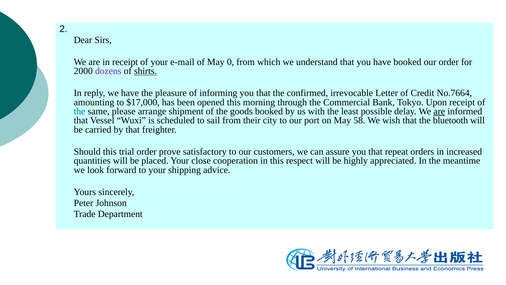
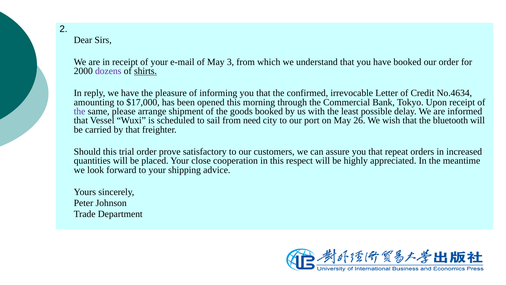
0: 0 -> 3 (230, 62)
No.7664: No.7664 -> No.4634 (454, 93)
the colour: blue -> purple (80, 111)
are underline: present -> none (439, 111)
their: their -> need (252, 120)
58: 58 -> 26 (359, 120)
